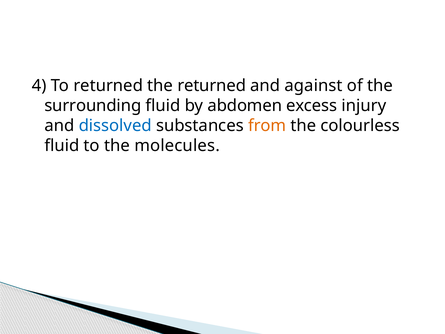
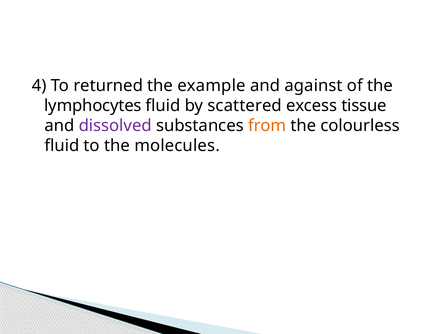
the returned: returned -> example (212, 85)
surrounding: surrounding -> lymphocytes (93, 106)
abdomen: abdomen -> scattered (245, 106)
injury: injury -> tissue (364, 106)
dissolved colour: blue -> purple (115, 126)
